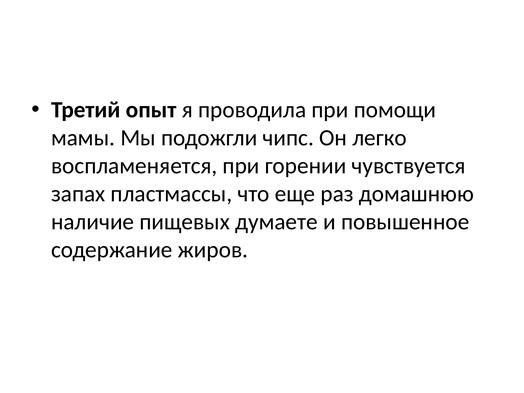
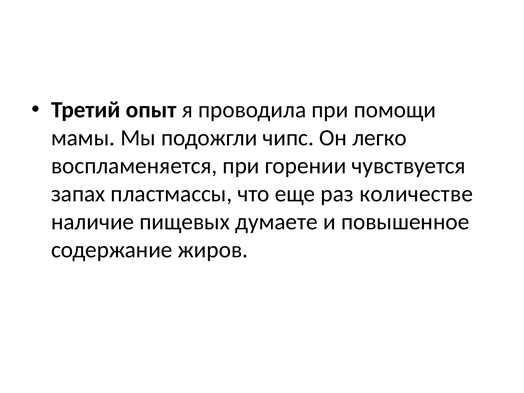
домашнюю: домашнюю -> количестве (416, 194)
